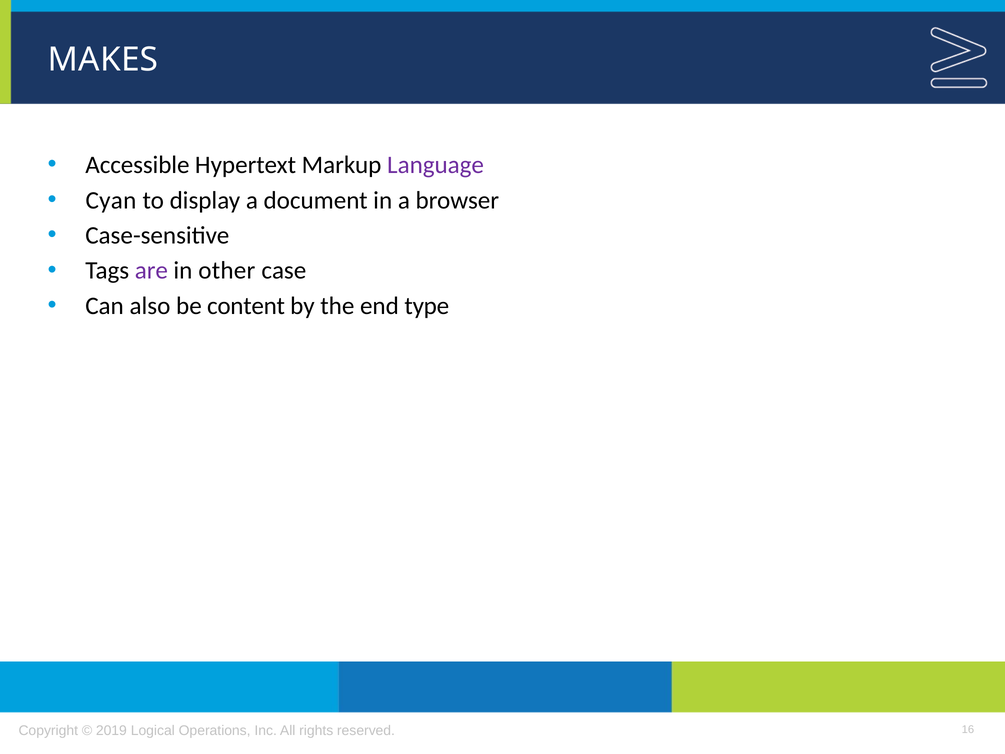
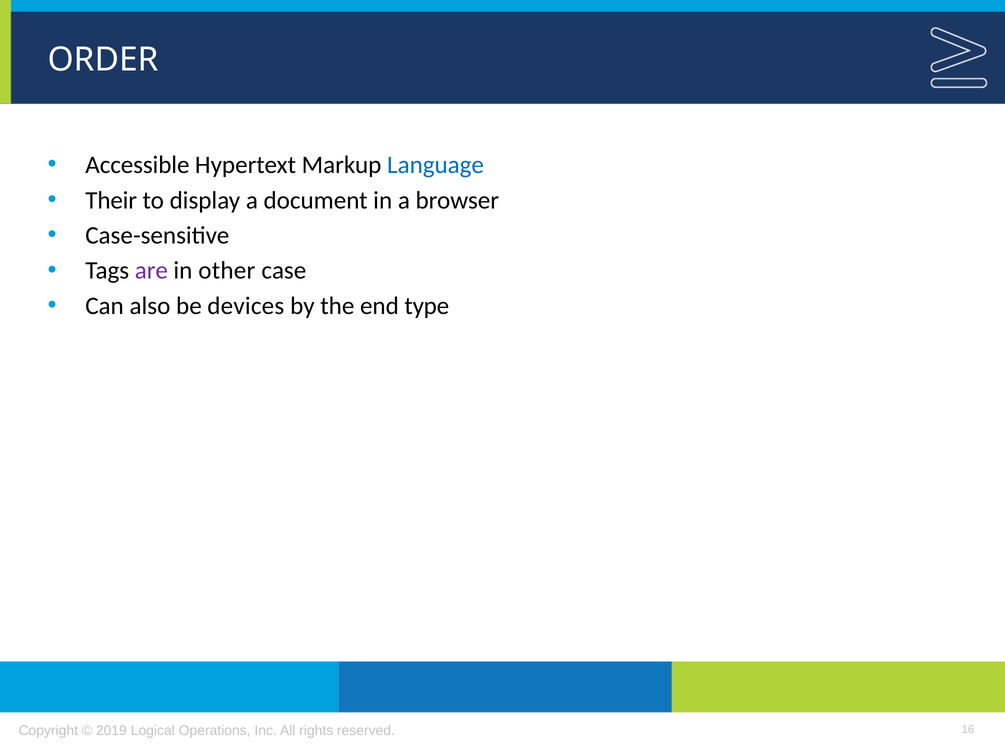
MAKES: MAKES -> ORDER (103, 60)
Language colour: purple -> blue (436, 165)
Cyan: Cyan -> Their (111, 200)
content: content -> devices (246, 306)
